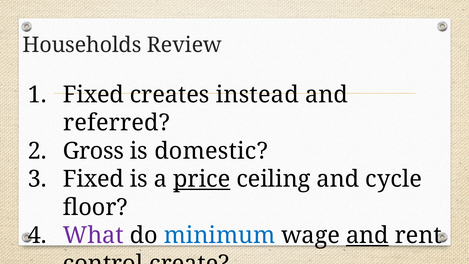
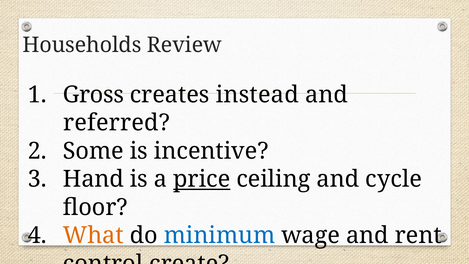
Fixed: Fixed -> Gross (93, 95)
Gross: Gross -> Some (93, 151)
domestic: domestic -> incentive (211, 151)
Fixed: Fixed -> Hand (93, 179)
What colour: purple -> orange (93, 235)
and underline: present -> none (367, 235)
